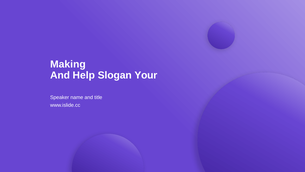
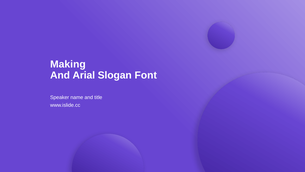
Help: Help -> Arial (84, 75)
Your: Your -> Font (146, 75)
